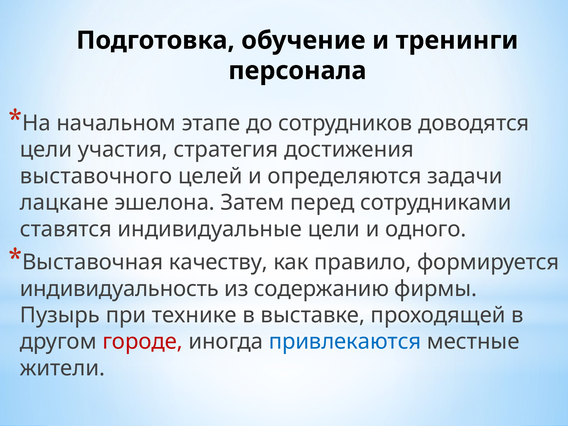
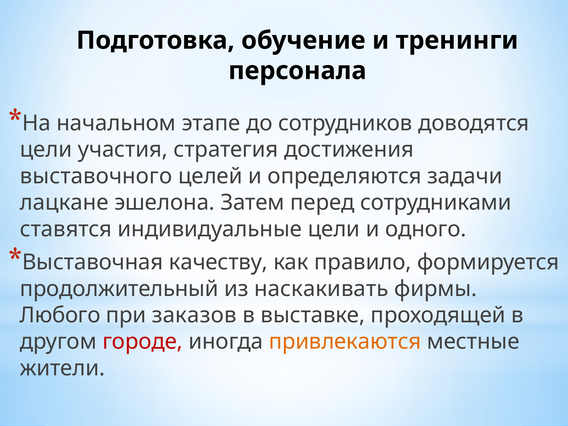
индивидуальность: индивидуальность -> продолжительный (119, 289)
содержанию: содержанию -> наскакивать (321, 289)
Пузырь: Пузырь -> Любого (60, 315)
технике: технике -> заказов (194, 315)
привлекаются colour: blue -> orange (345, 342)
